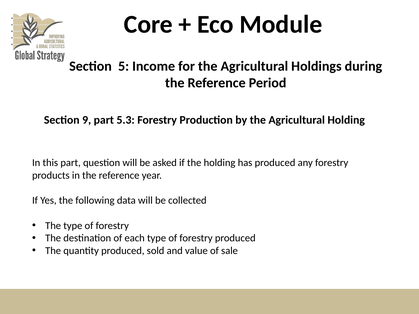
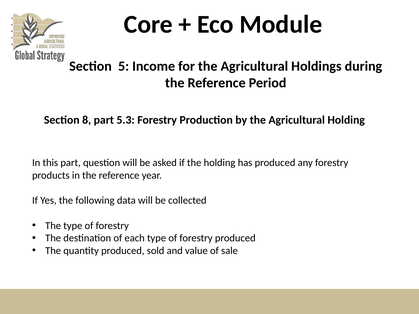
9: 9 -> 8 (87, 120)
